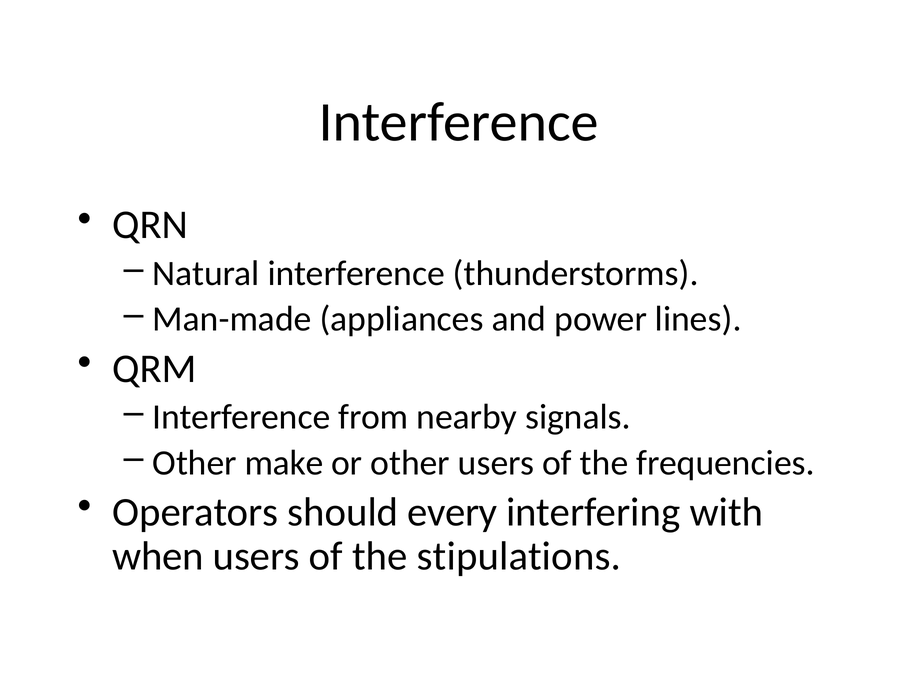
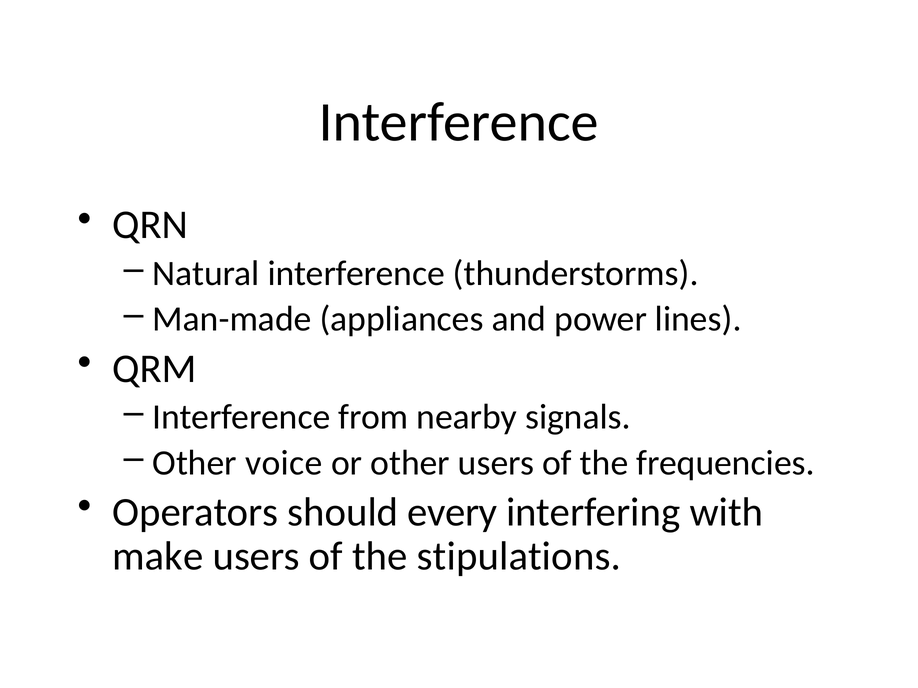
make: make -> voice (284, 463)
when: when -> make (158, 557)
